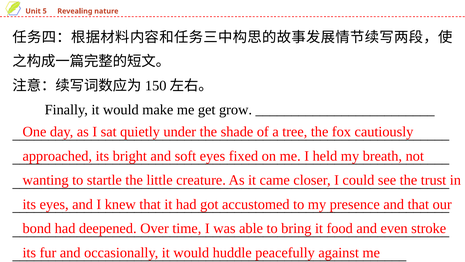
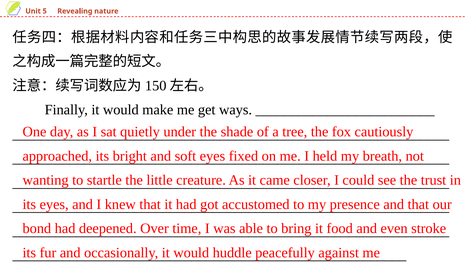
grow: grow -> ways (236, 110)
